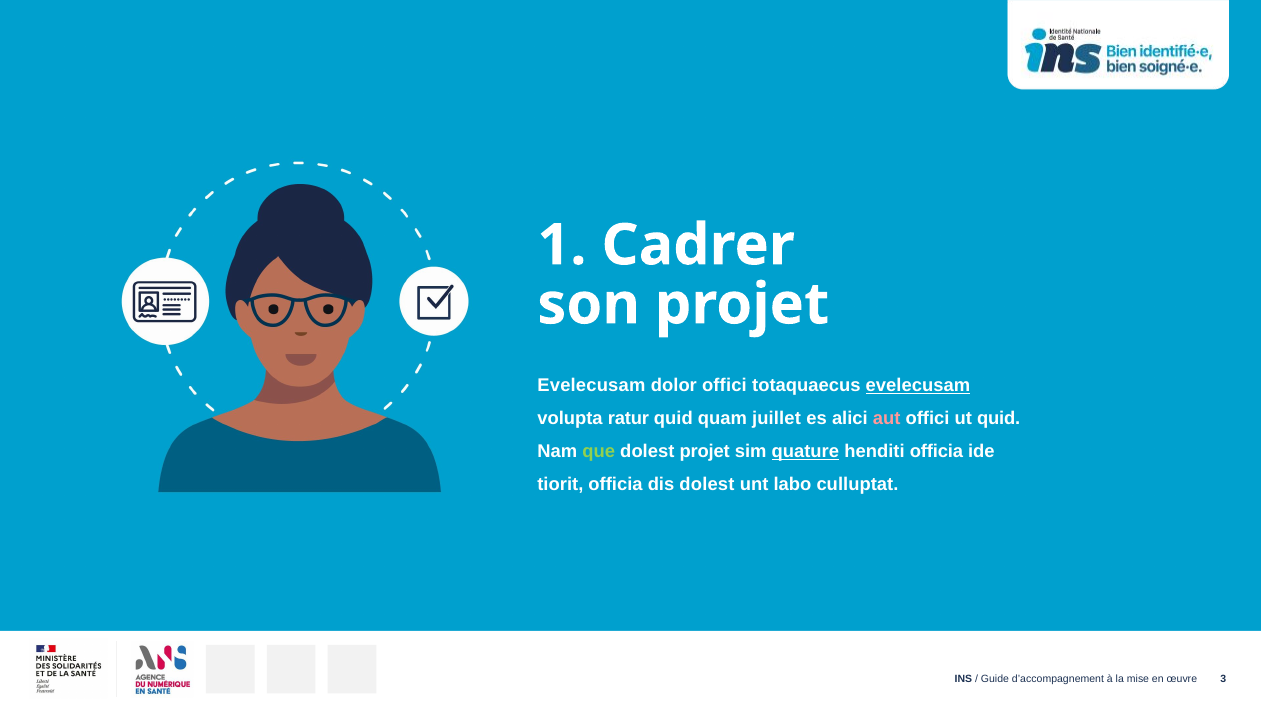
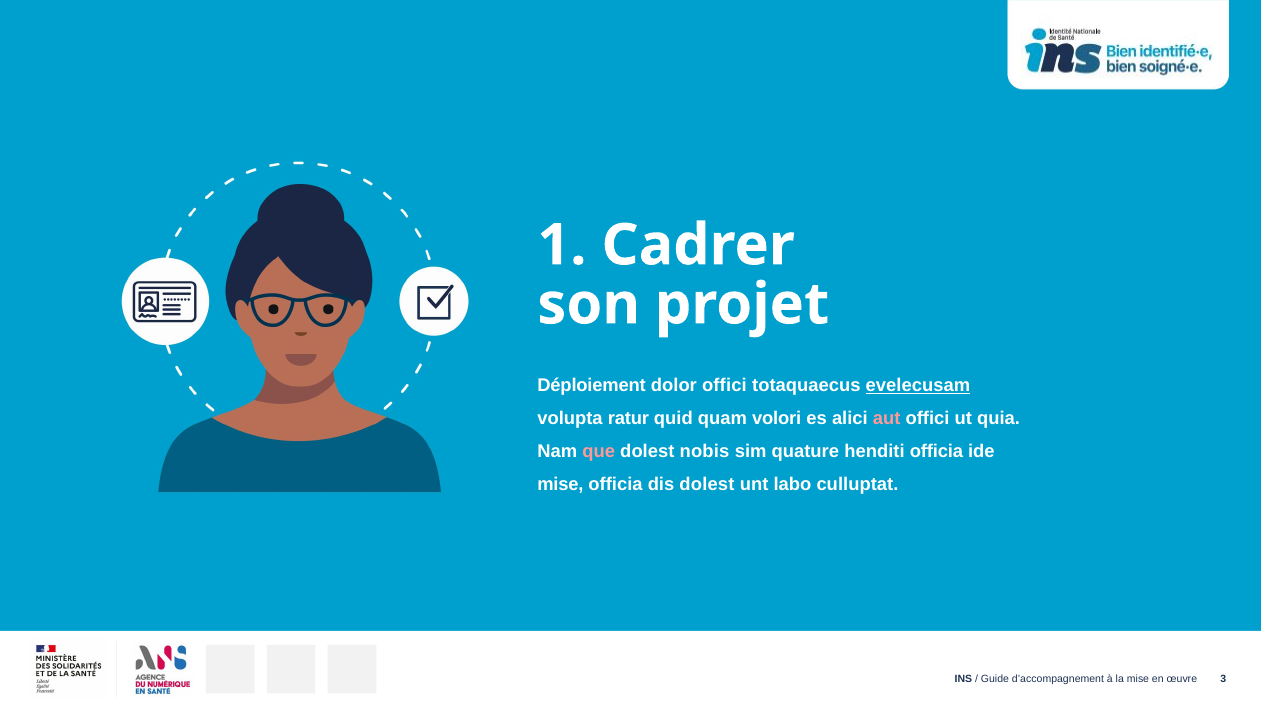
Evelecusam: Evelecusam -> Déploiement (592, 385)
juillet: juillet -> volori (777, 419)
ut quid: quid -> quia (999, 419)
que colour: light green -> pink (599, 452)
dolest projet: projet -> nobis (704, 452)
quature underline: present -> none (805, 452)
tiorit: tiorit -> mise (560, 485)
